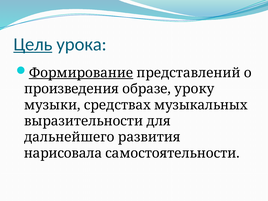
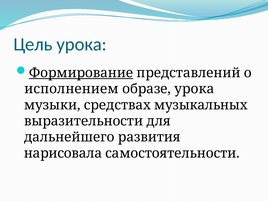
Цель underline: present -> none (33, 44)
произведения: произведения -> исполнением (71, 89)
образе уроку: уроку -> урока (194, 89)
